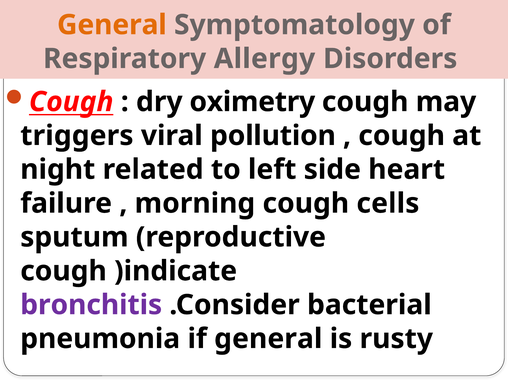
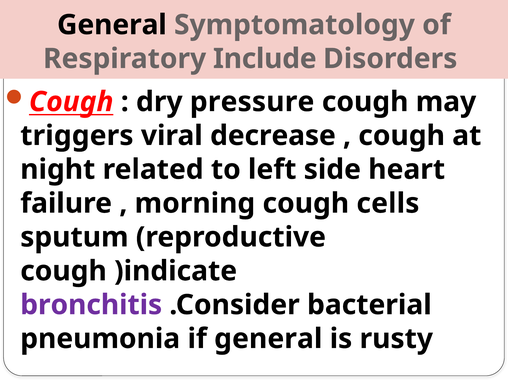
General colour: orange -> black (112, 25)
Allergy: Allergy -> Include (265, 59)
oximetry: oximetry -> pressure (252, 102)
pollution: pollution -> decrease (273, 136)
